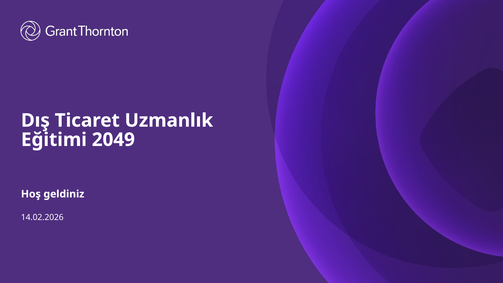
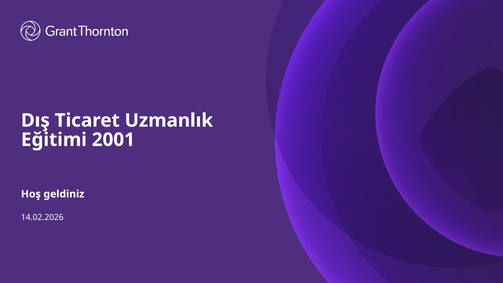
2049: 2049 -> 2001 (113, 140)
